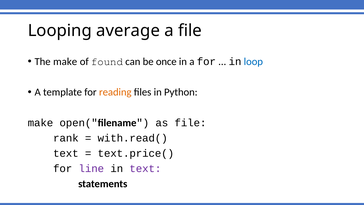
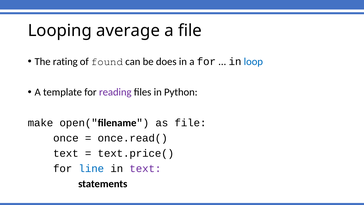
The make: make -> rating (65, 62)
once: once -> does (166, 62)
reading colour: orange -> purple (115, 92)
rank: rank -> once (66, 138)
with.read(: with.read( -> once.read( (133, 138)
line colour: purple -> blue (91, 168)
